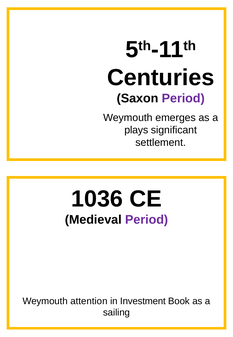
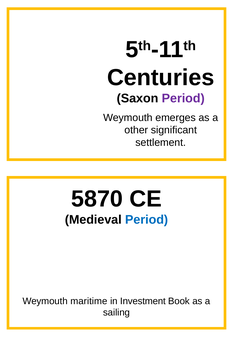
plays: plays -> other (136, 130)
1036: 1036 -> 5870 (97, 199)
Period colour: purple -> blue (147, 219)
attention: attention -> maritime (89, 301)
